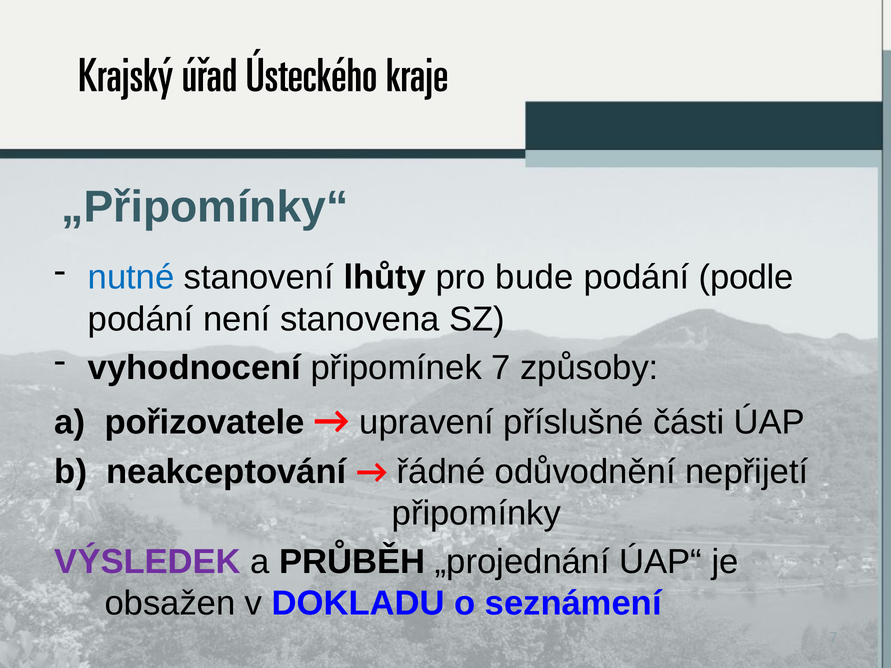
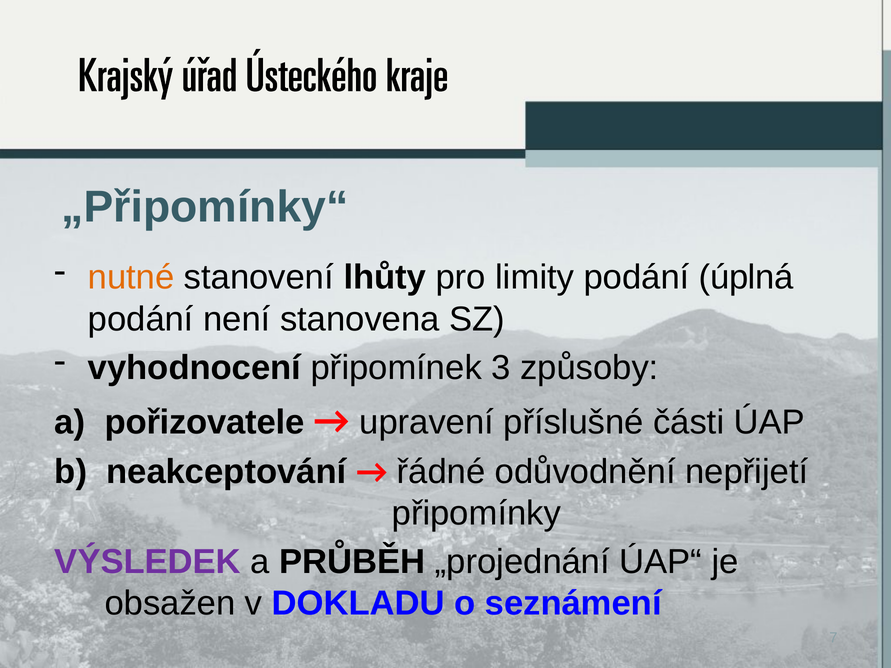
nutné colour: blue -> orange (131, 278)
bude: bude -> limity (535, 278)
podle: podle -> úplná (746, 278)
připomínek 7: 7 -> 3 (501, 368)
